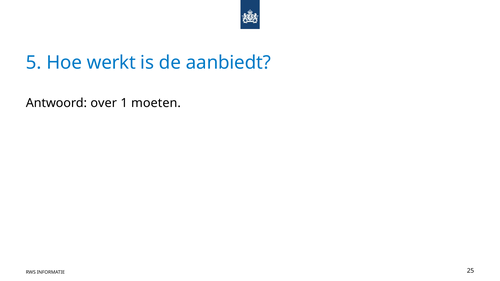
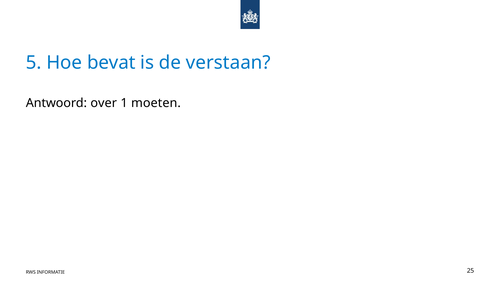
werkt: werkt -> bevat (111, 63)
aanbiedt: aanbiedt -> verstaan (228, 63)
